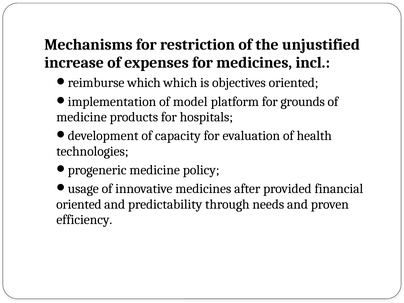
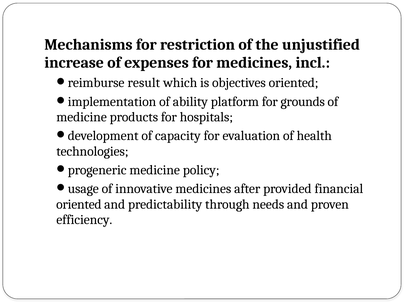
which: which -> result (144, 83)
model: model -> ability (190, 102)
